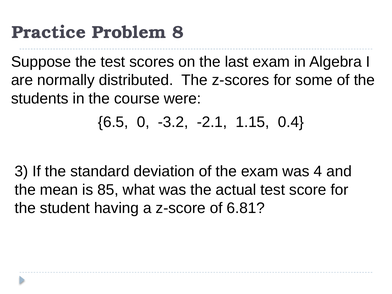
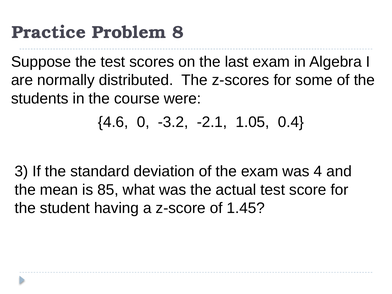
6.5: 6.5 -> 4.6 (113, 122)
1.15: 1.15 -> 1.05 (253, 122)
6.81: 6.81 -> 1.45 (246, 208)
